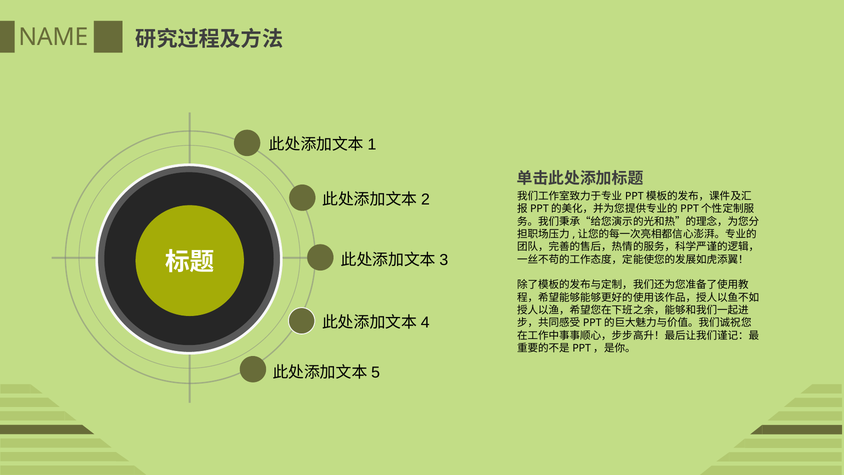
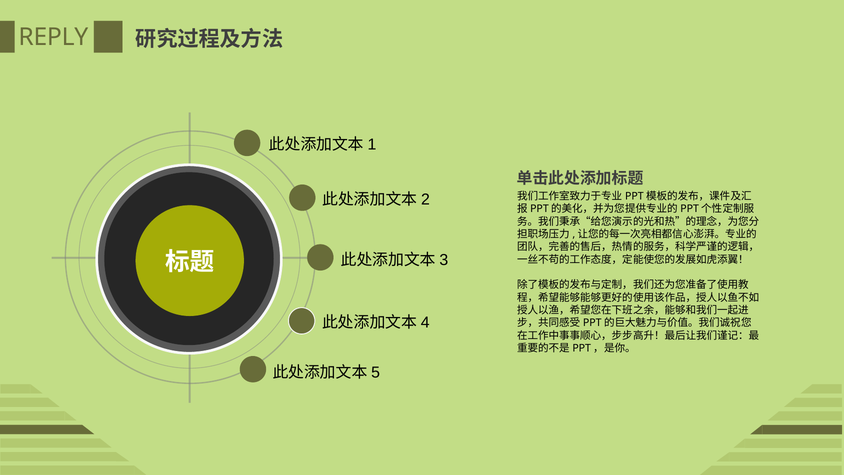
NAME: NAME -> REPLY (53, 37)
